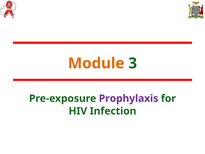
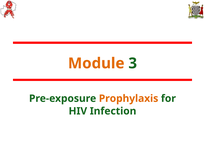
Prophylaxis colour: purple -> orange (129, 98)
